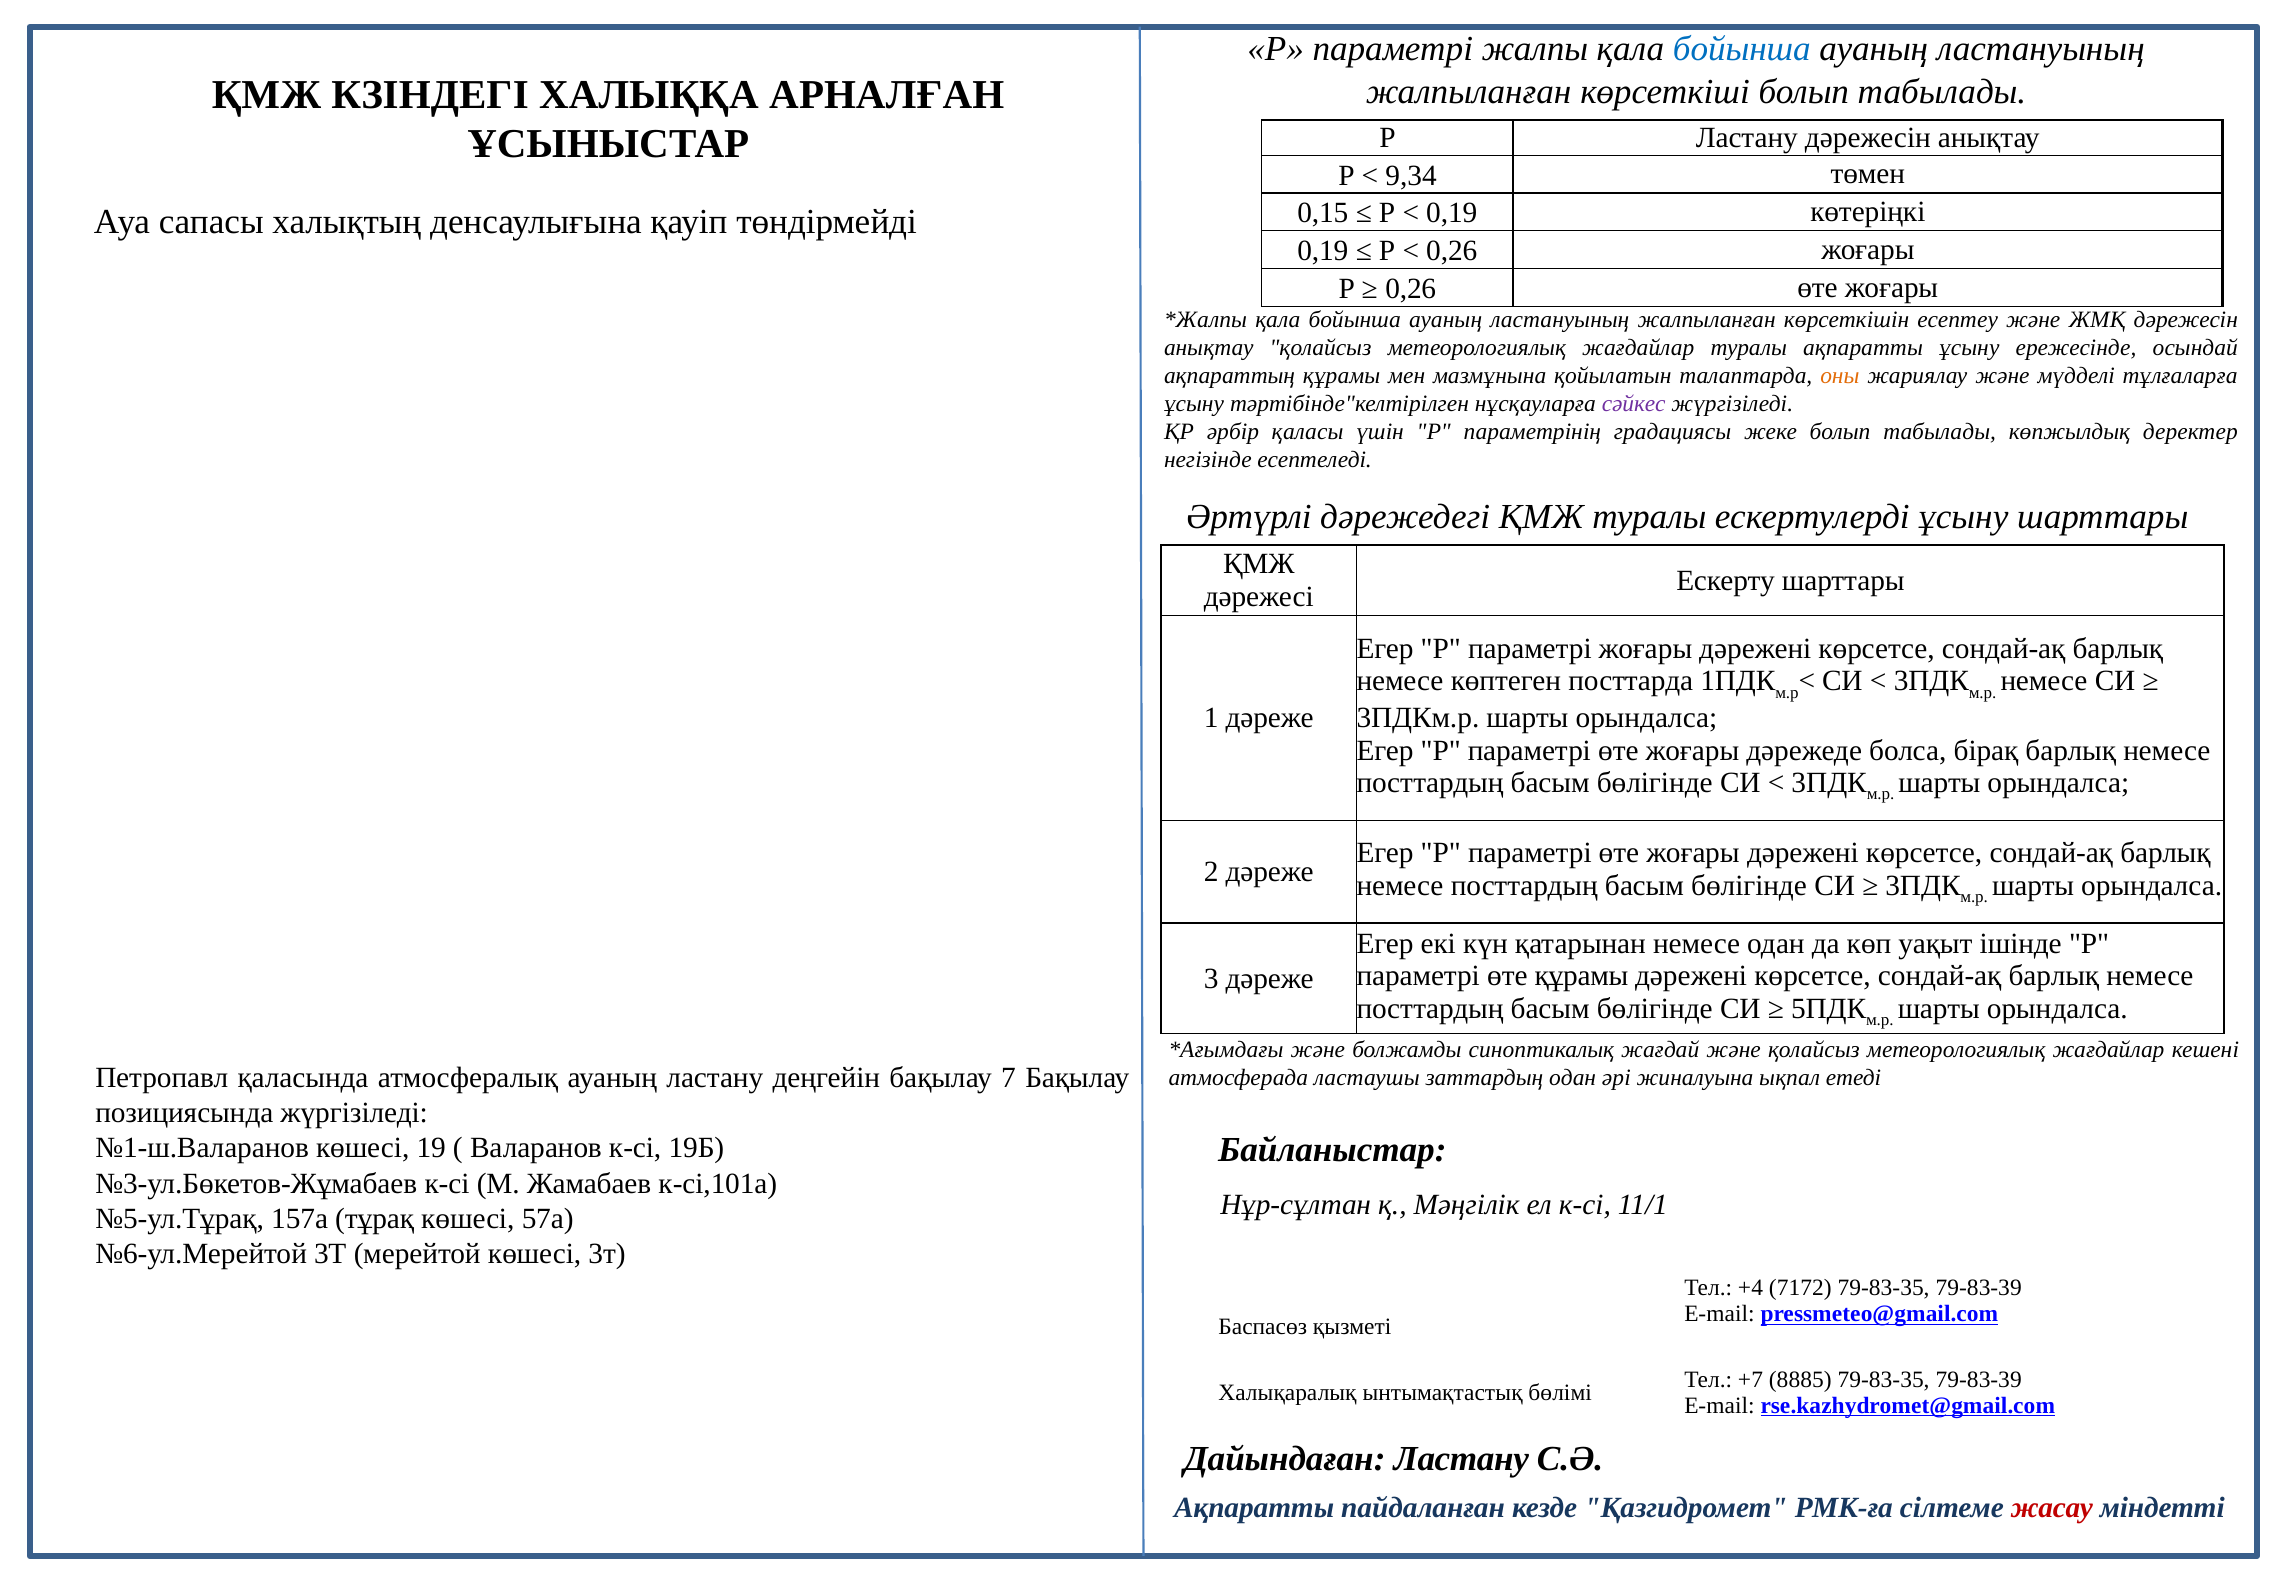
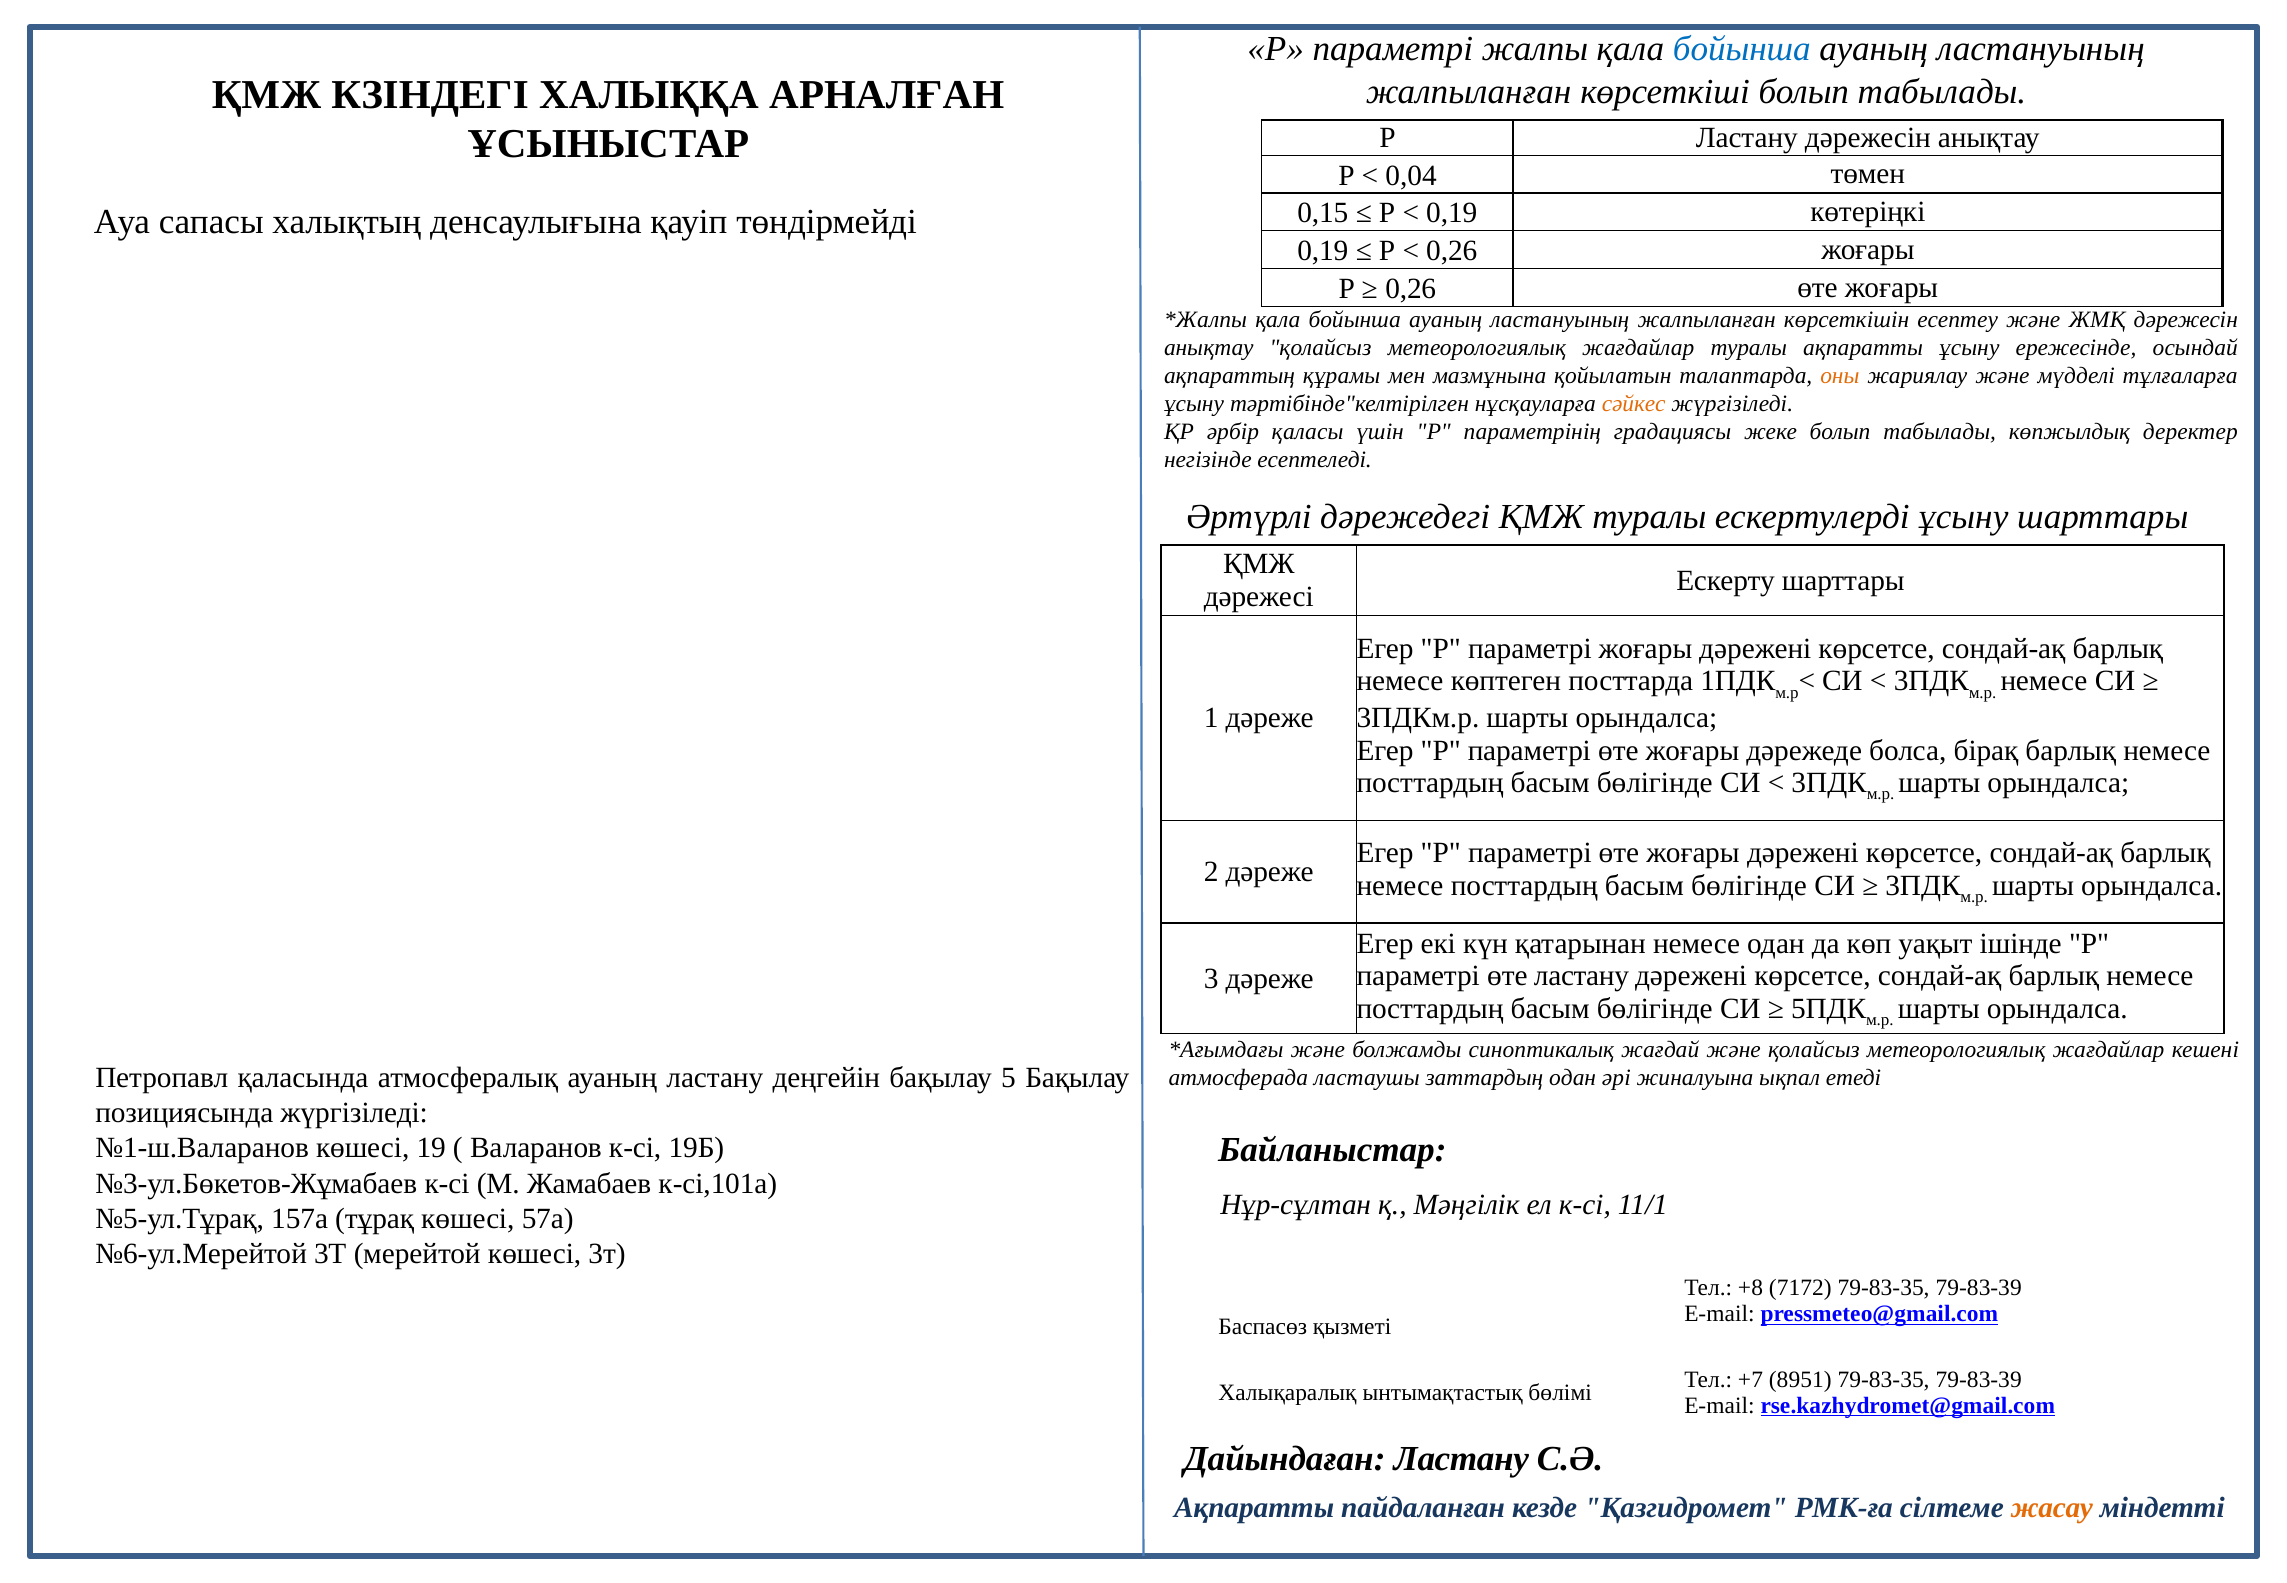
9,34: 9,34 -> 0,04 (1411, 175)
сәйкес colour: purple -> orange (1634, 404)
өте құрамы: құрамы -> ластану (1581, 976)
7: 7 -> 5 (1008, 1078)
+4: +4 -> +8 (1750, 1288)
8885: 8885 -> 8951 (1800, 1380)
жасау colour: red -> orange (2052, 1508)
